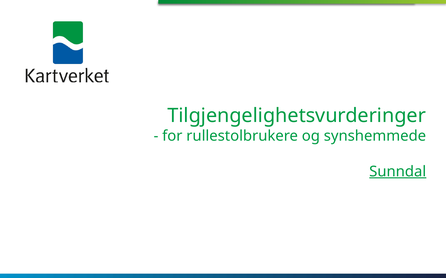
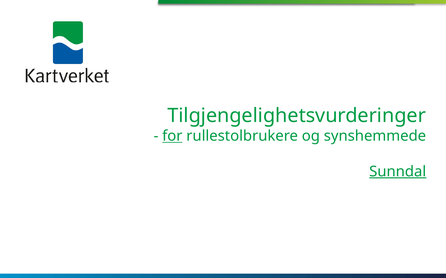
for underline: none -> present (172, 136)
